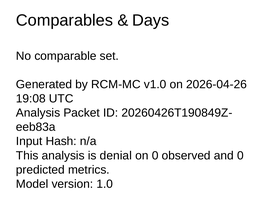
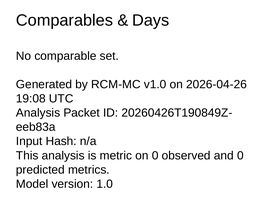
denial: denial -> metric (116, 156)
